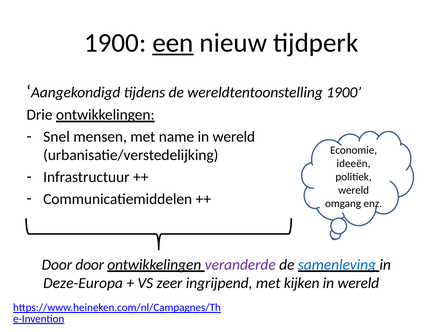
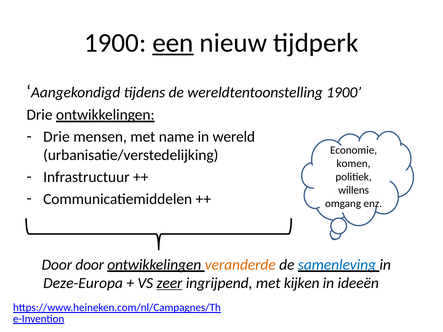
Snel: Snel -> Drie (56, 137)
ideeën: ideeën -> komen (354, 164)
wereld: wereld -> willens (354, 190)
veranderde colour: purple -> orange (240, 265)
zeer underline: none -> present (169, 283)
wereld: wereld -> ideeën (358, 283)
